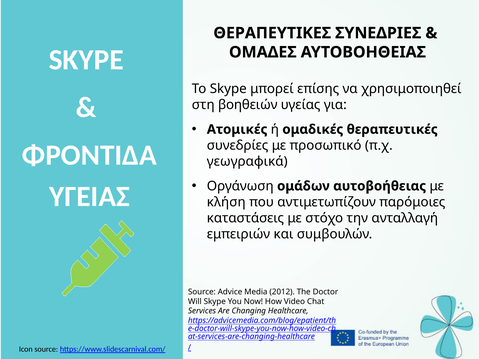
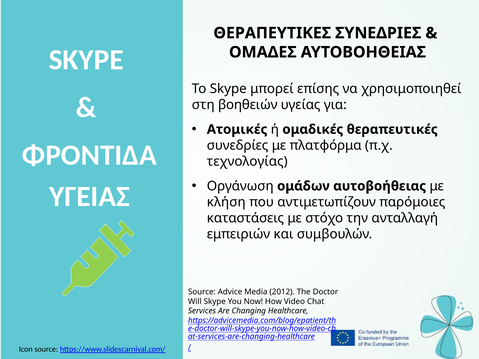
προσωπικό: προσωπικό -> πλατφόρμα (326, 145)
γεωγραφικά: γεωγραφικά -> τεχνολογίας (247, 161)
